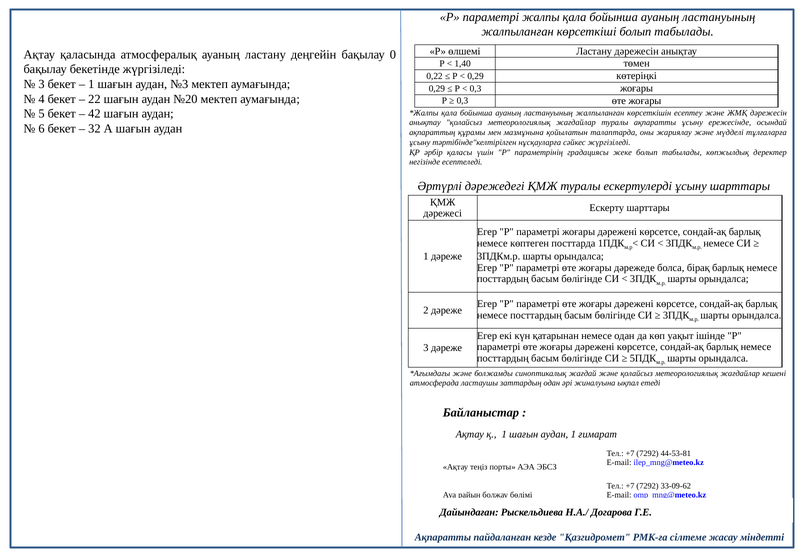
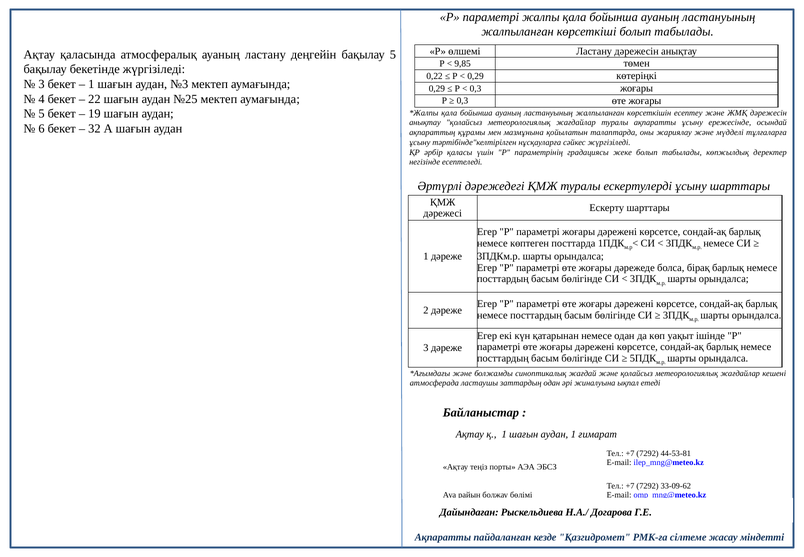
бақылау 0: 0 -> 5 (393, 54)
1,40: 1,40 -> 9,85 (463, 64)
№20: №20 -> №25 (185, 99)
42: 42 -> 19 (94, 114)
